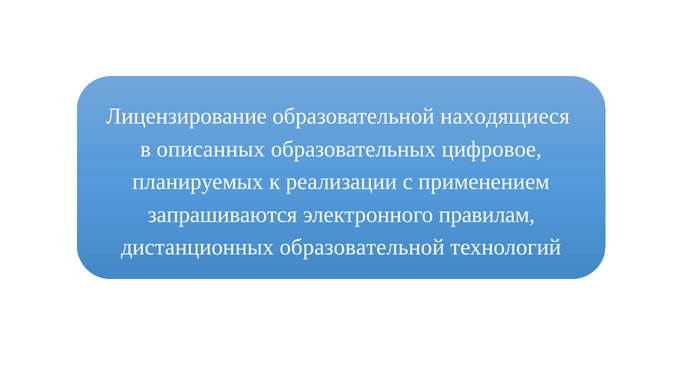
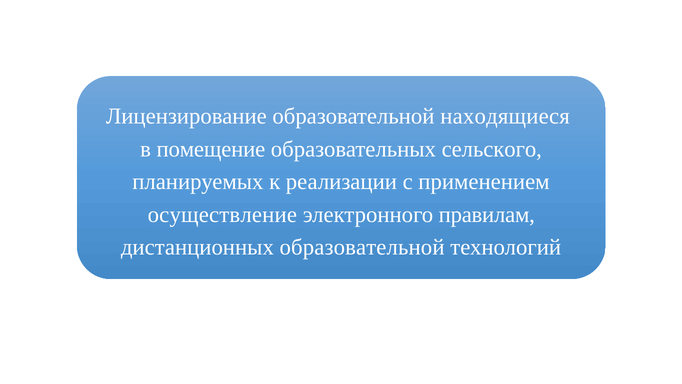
описанных: описанных -> помещение (211, 149)
цифровое: цифровое -> сельского (492, 149)
запрашиваются: запрашиваются -> осуществление (222, 214)
